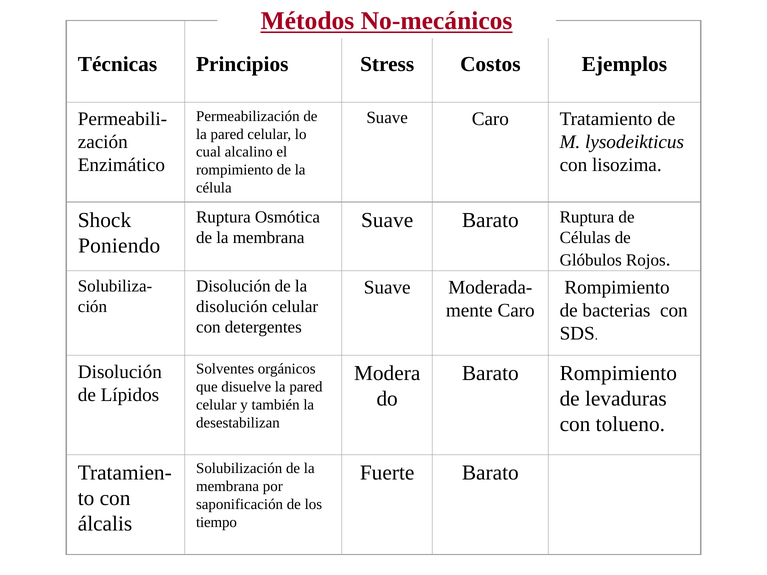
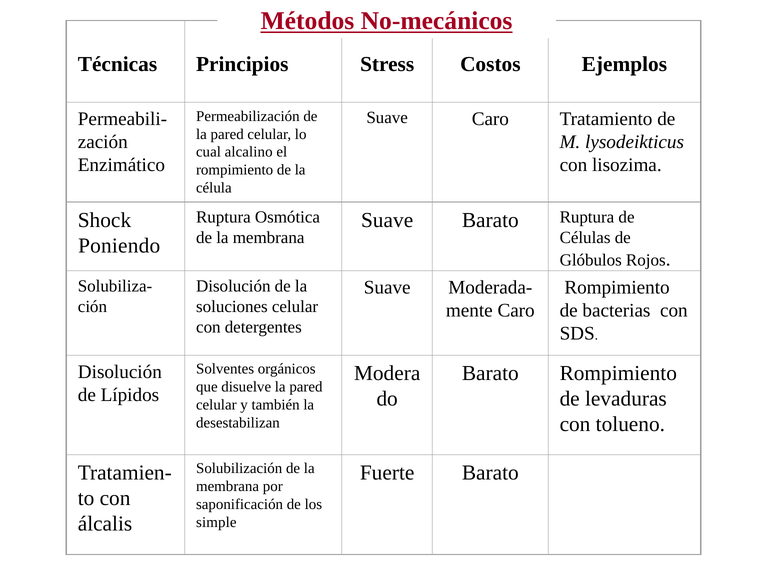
disolución: disolución -> soluciones (232, 307)
tiempo: tiempo -> simple (216, 522)
